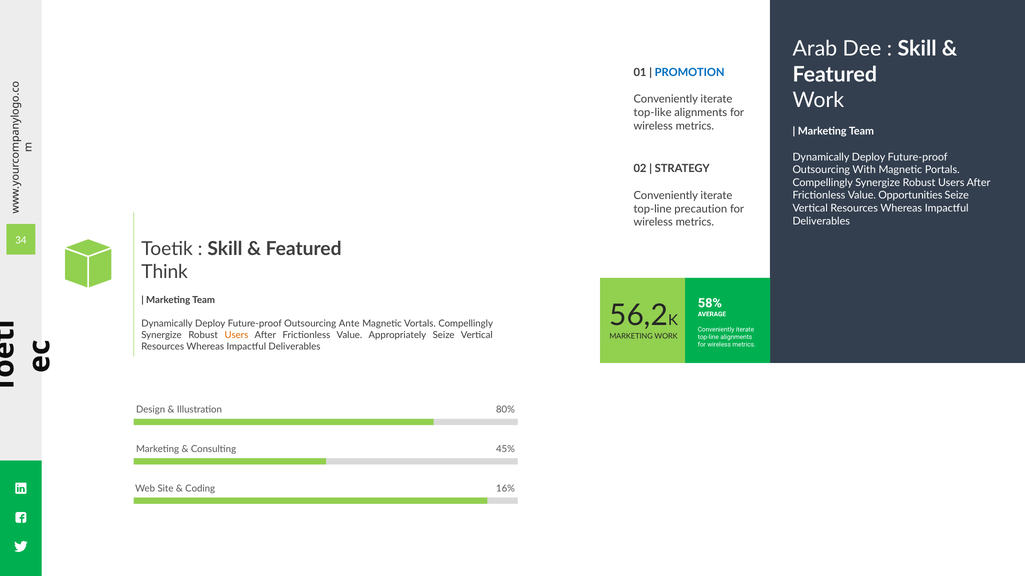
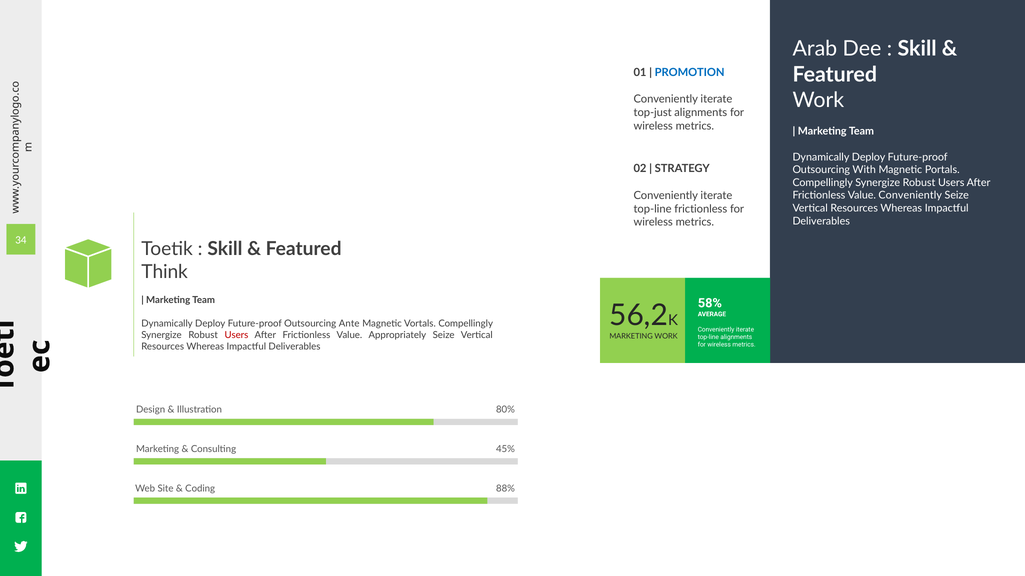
top-like: top-like -> top-just (653, 113)
Value Opportunities: Opportunities -> Conveniently (910, 196)
top-line precaution: precaution -> frictionless (701, 209)
Users colour: orange -> red (236, 335)
16%: 16% -> 88% (506, 489)
